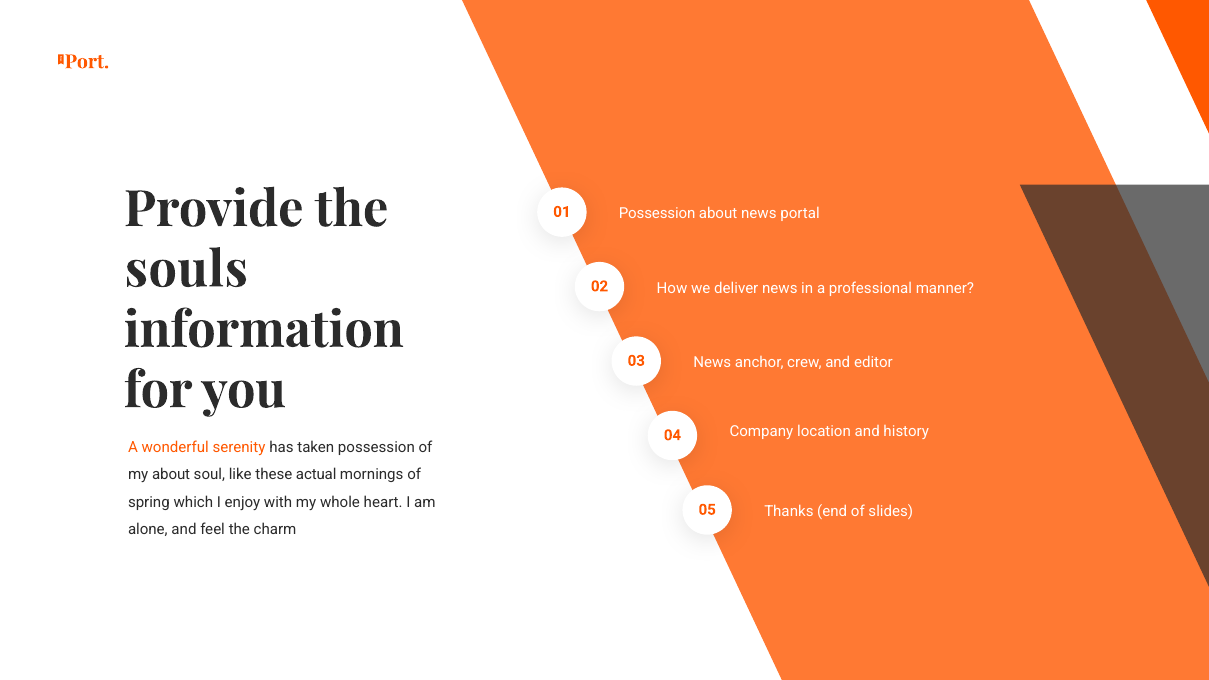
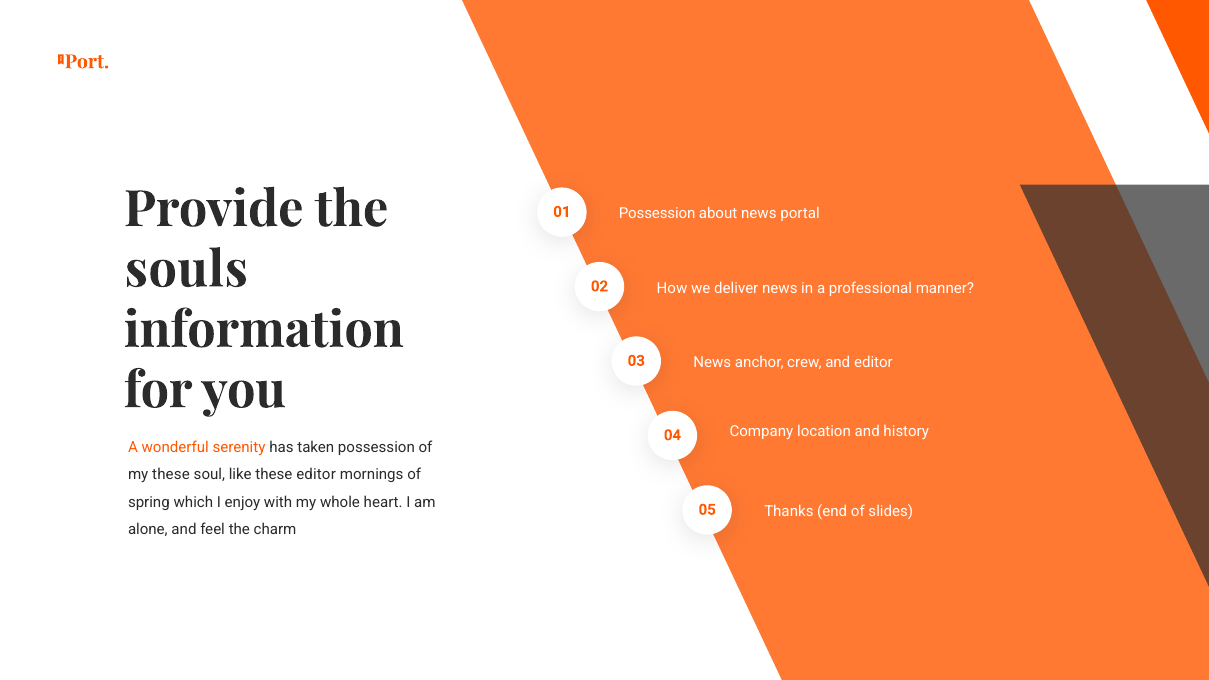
my about: about -> these (171, 475)
these actual: actual -> editor (316, 475)
